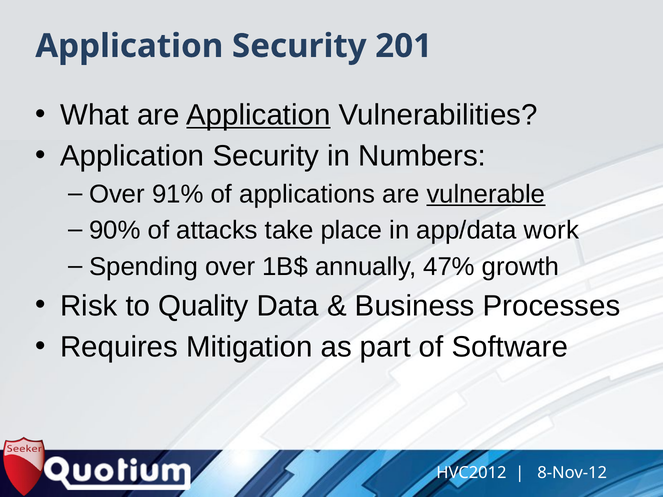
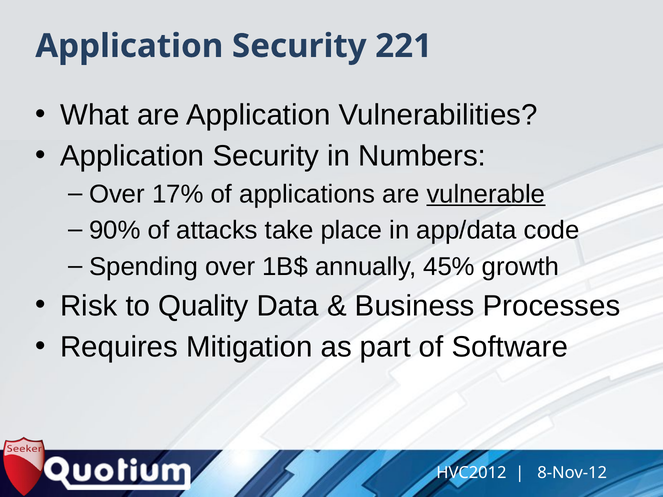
201: 201 -> 221 (404, 46)
Application underline: present -> none (258, 115)
91%: 91% -> 17% (178, 194)
work: work -> code (552, 231)
47%: 47% -> 45% (449, 267)
